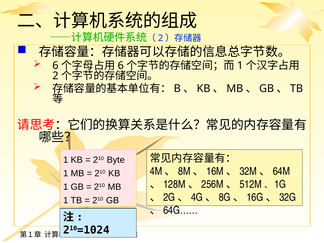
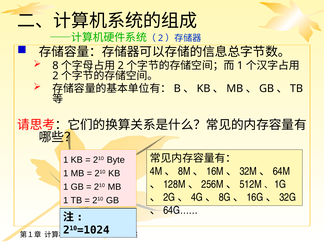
6: 6 -> 8 (55, 66)
6: 6 -> 2 (121, 66)
